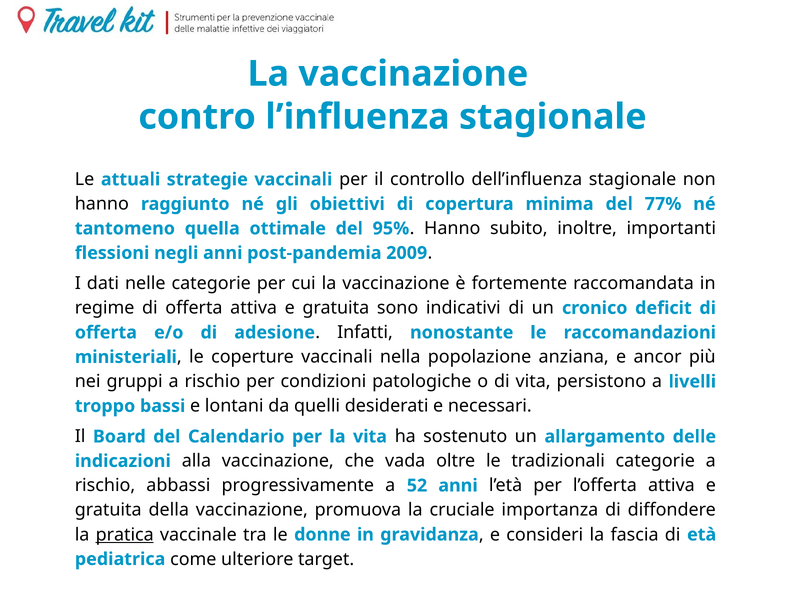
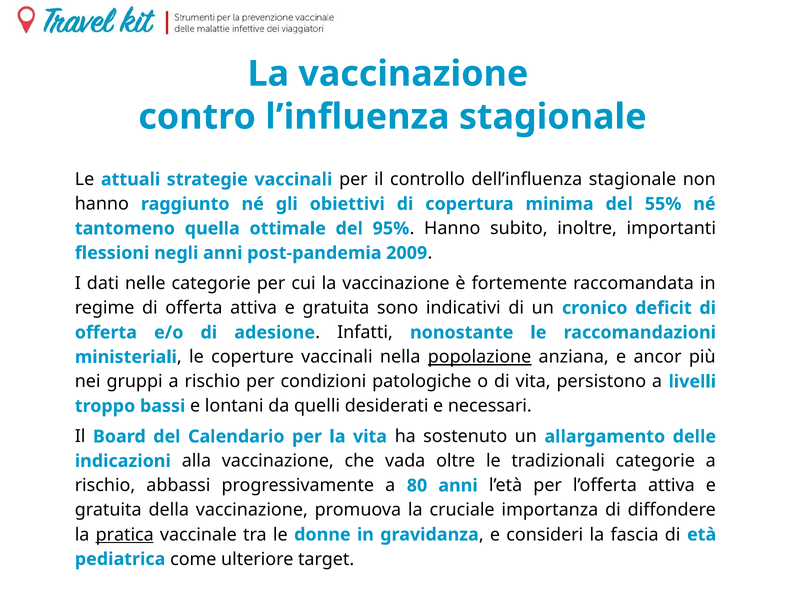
77%: 77% -> 55% (663, 204)
popolazione underline: none -> present (480, 357)
52: 52 -> 80 (417, 486)
